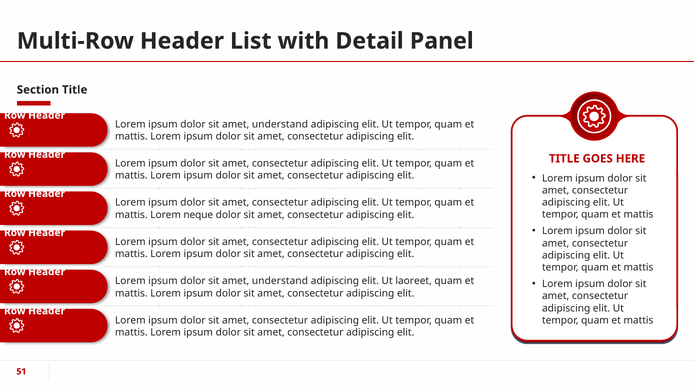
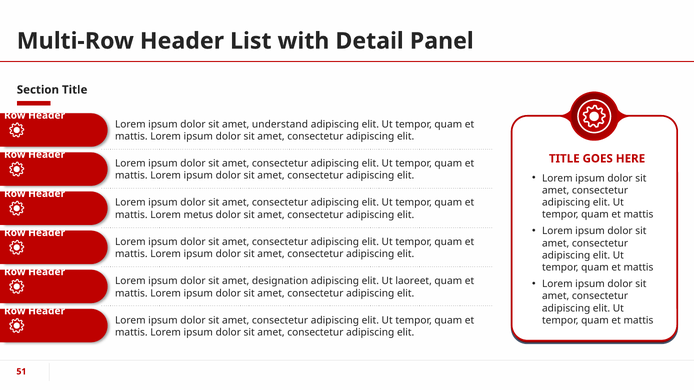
neque: neque -> metus (198, 215)
understand: understand -> designation (280, 281)
